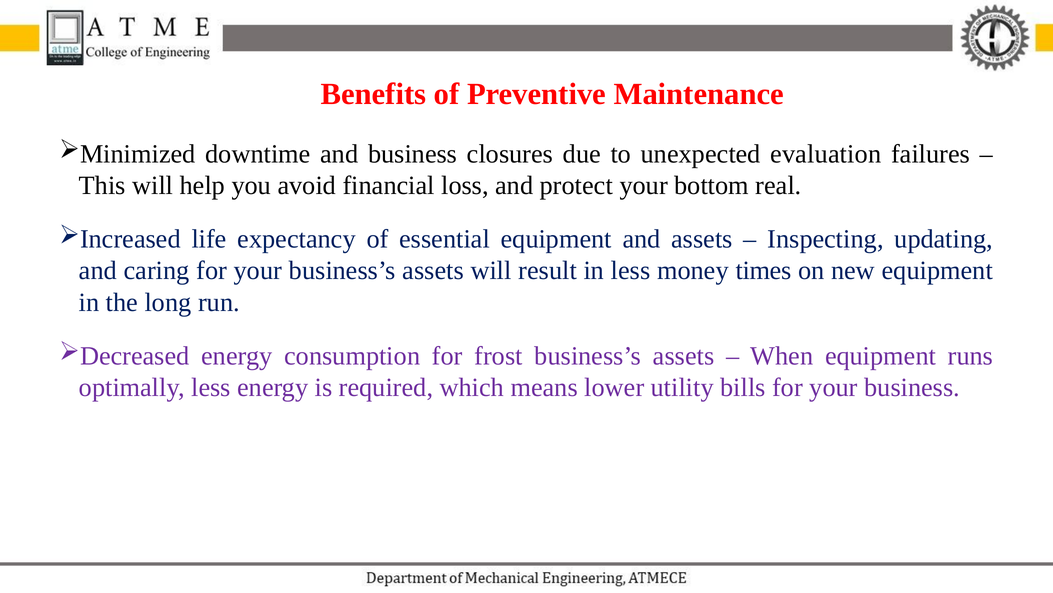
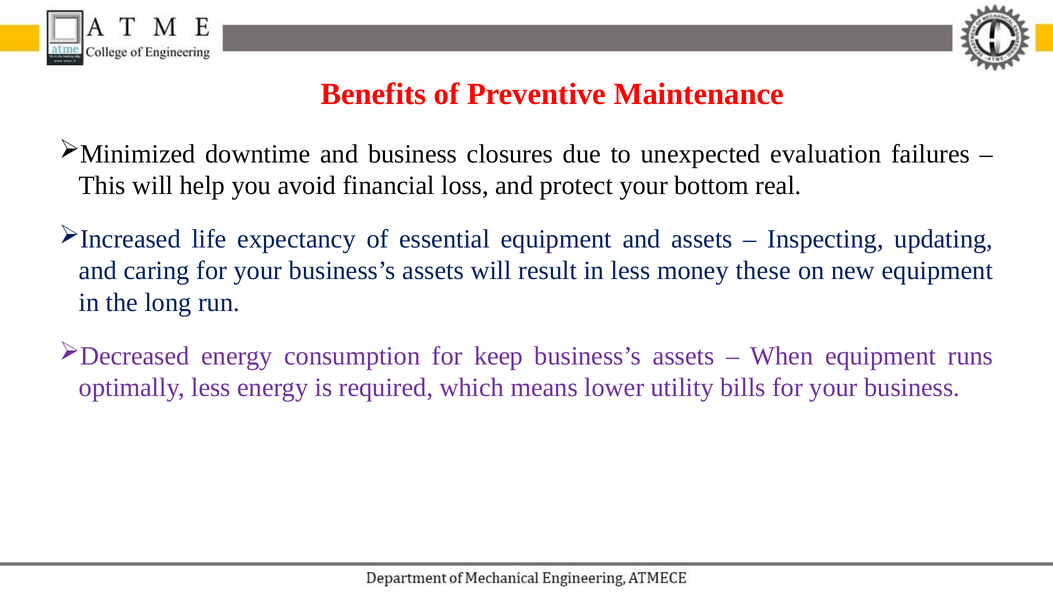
times: times -> these (763, 270)
frost: frost -> keep (499, 356)
